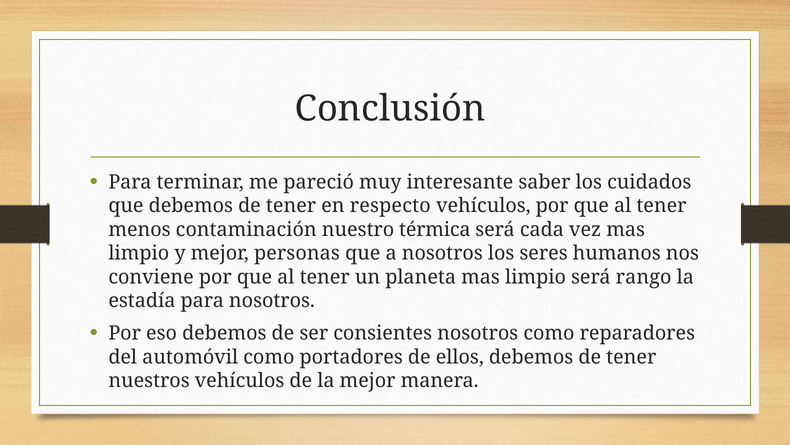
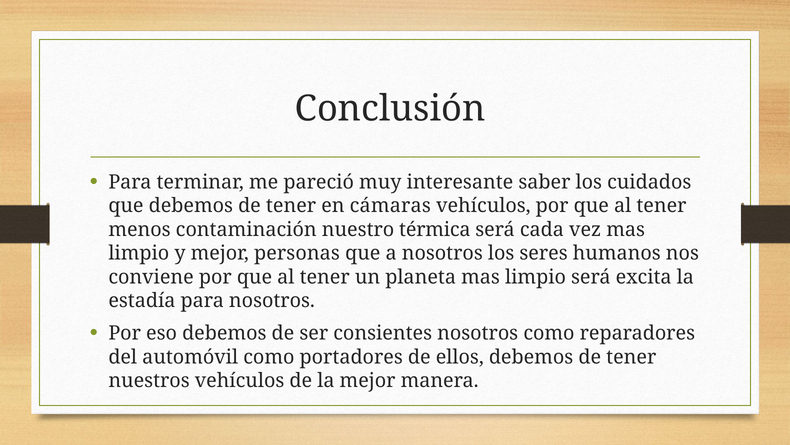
respecto: respecto -> cámaras (390, 206)
rango: rango -> excita (644, 277)
